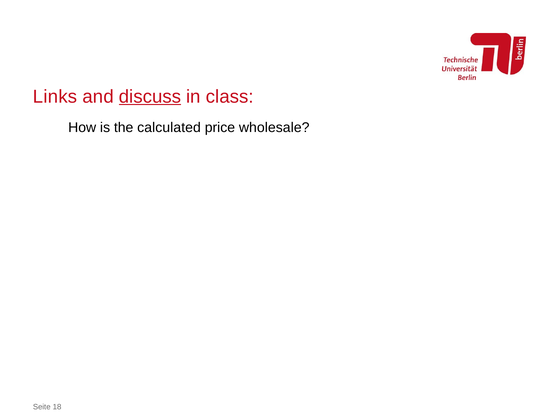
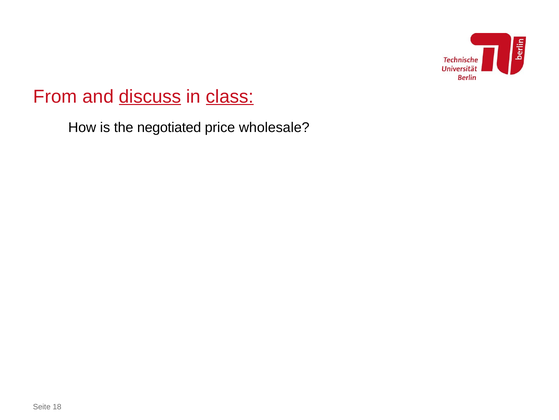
Links: Links -> From (55, 96)
class underline: none -> present (230, 96)
calculated: calculated -> negotiated (169, 127)
